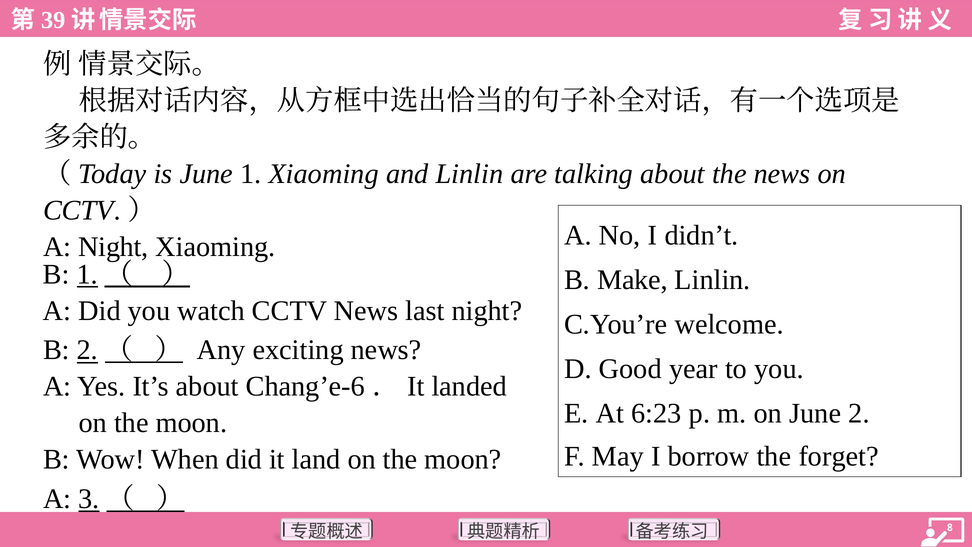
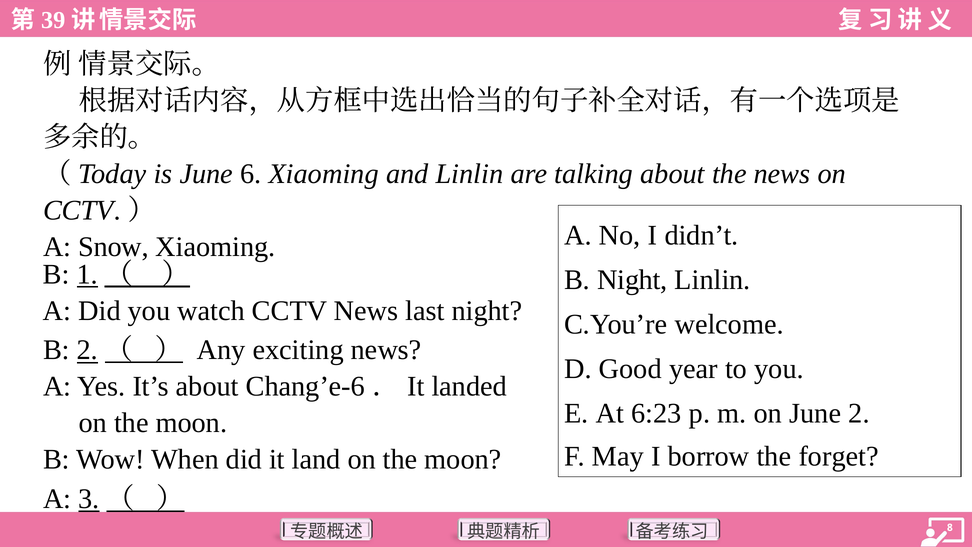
1: 1 -> 6 (251, 174)
A Night: Night -> Snow (113, 247)
B Make: Make -> Night (632, 280)
